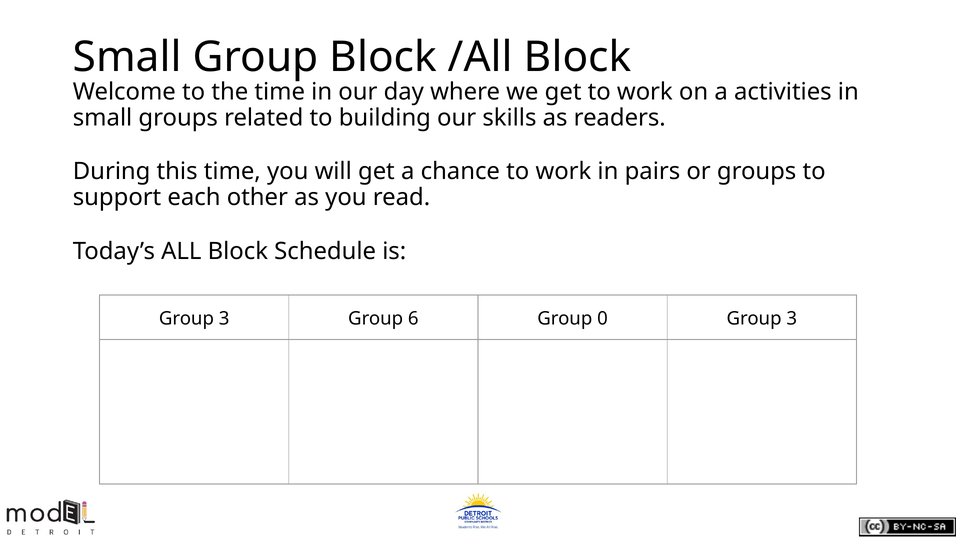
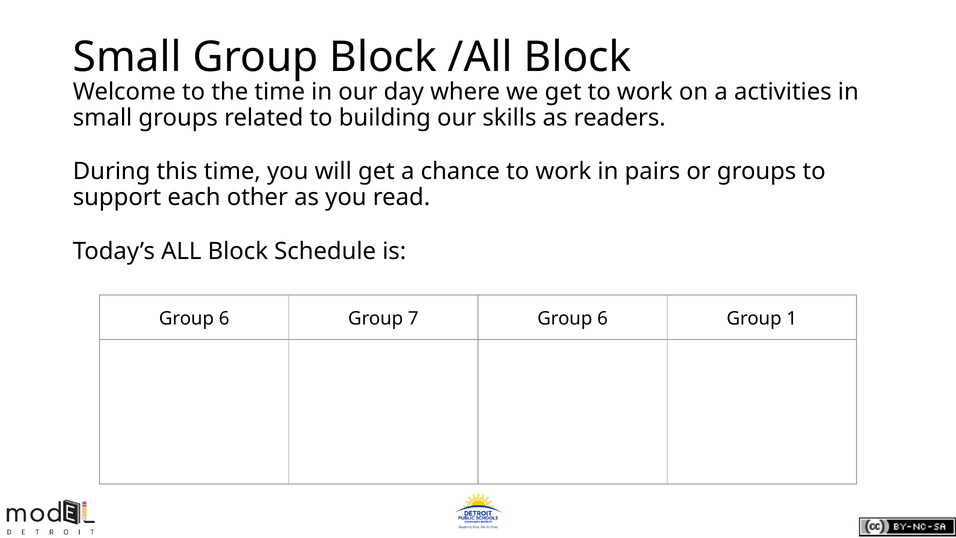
3: 3 -> 6 (224, 318)
6: 6 -> 7 (413, 318)
0: 0 -> 6 (603, 318)
3: 3 -> 1 (792, 318)
